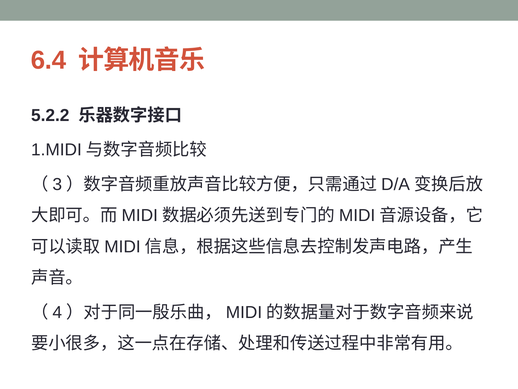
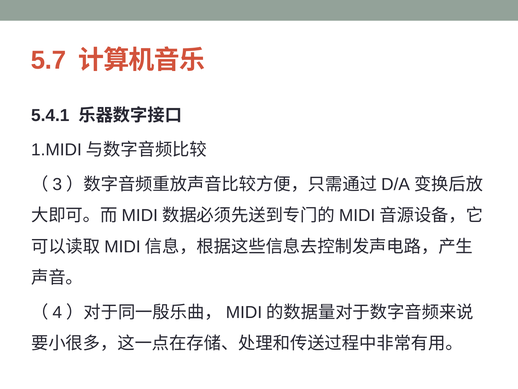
6.4: 6.4 -> 5.7 (48, 60)
5.2.2: 5.2.2 -> 5.4.1 (50, 115)
